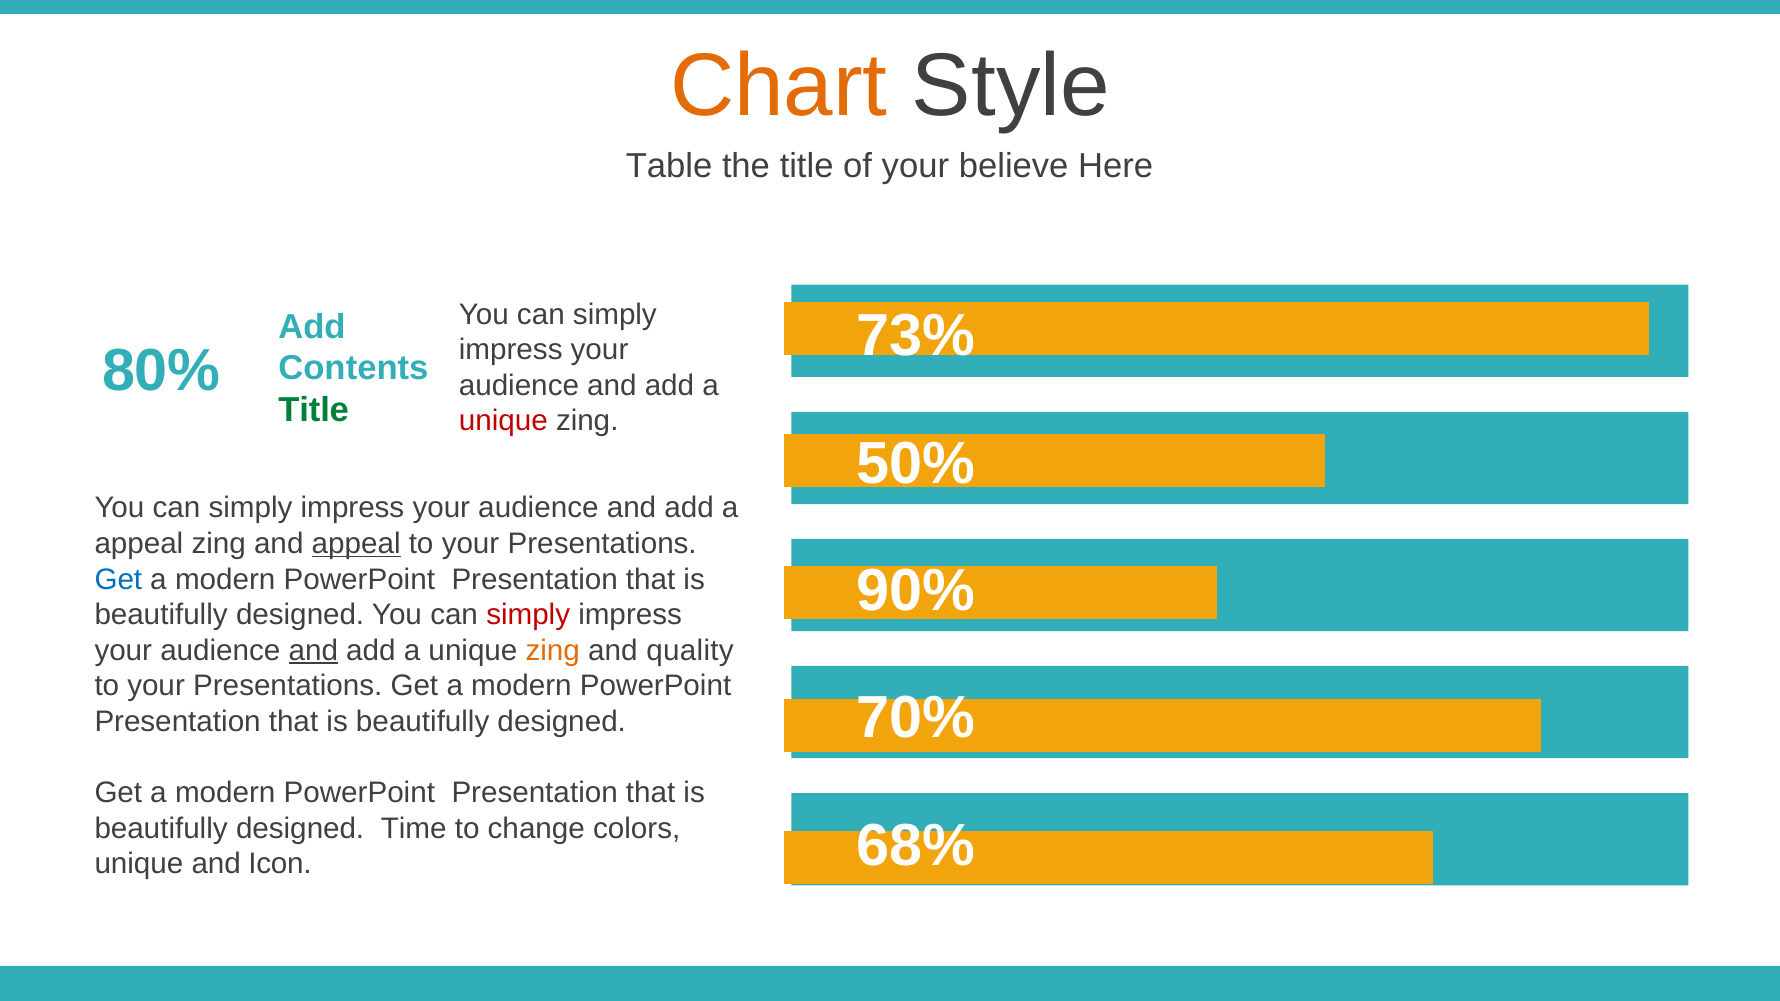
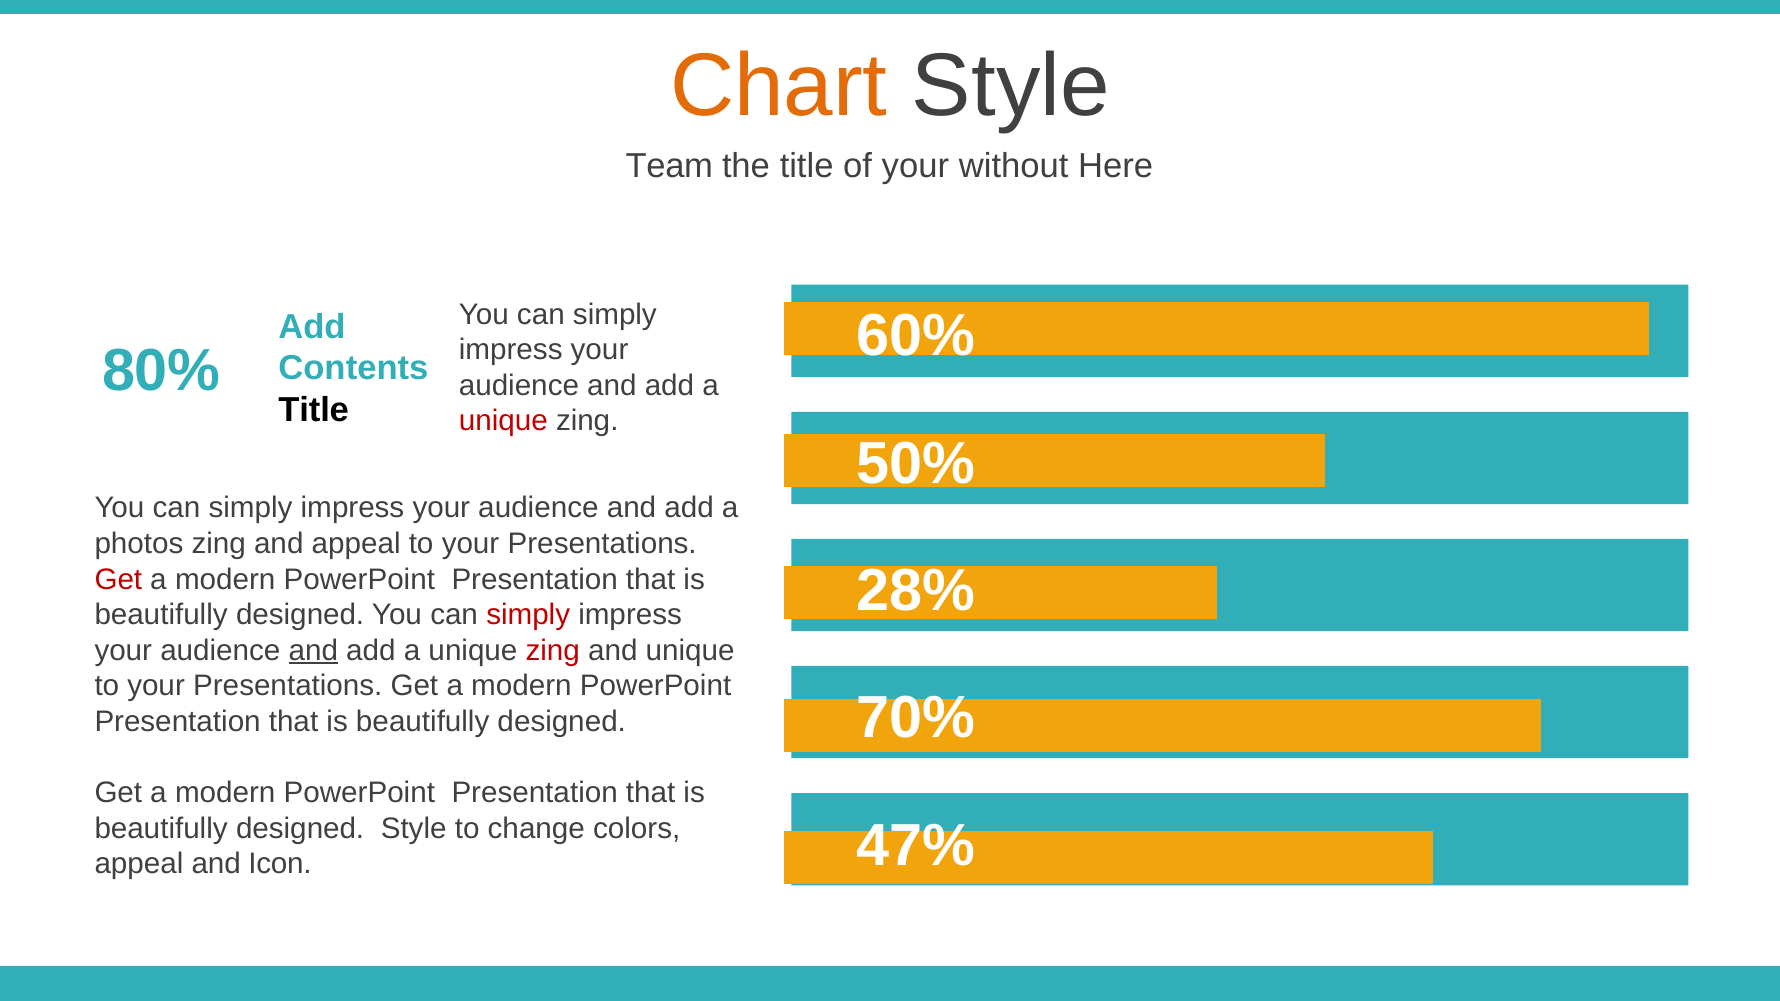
Table: Table -> Team (669, 167)
believe: believe -> without (1014, 167)
73%: 73% -> 60% (916, 336)
Title colour: green -> black (314, 410)
appeal: appeal -> photos (139, 544)
appeal underline: present -> none (356, 544)
90%: 90% -> 28% (916, 591)
Get colour: blue -> red (118, 579)
zing colour: orange -> red (553, 651)
and quality: quality -> unique (690, 651)
designed Time: Time -> Style (414, 829)
68%: 68% -> 47% (916, 846)
unique: unique -> appeal (139, 864)
